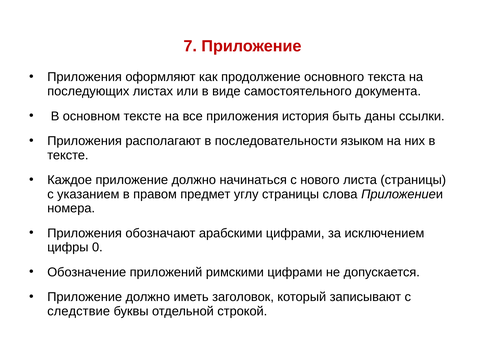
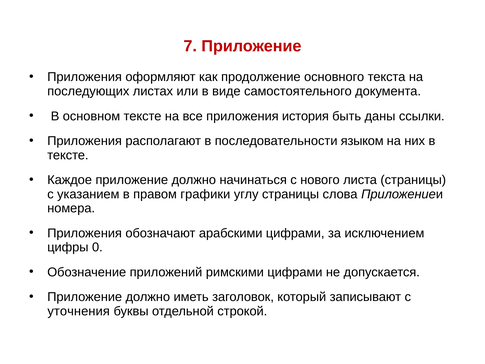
предмет: предмет -> графики (205, 194)
следствие: следствие -> уточнения (79, 311)
